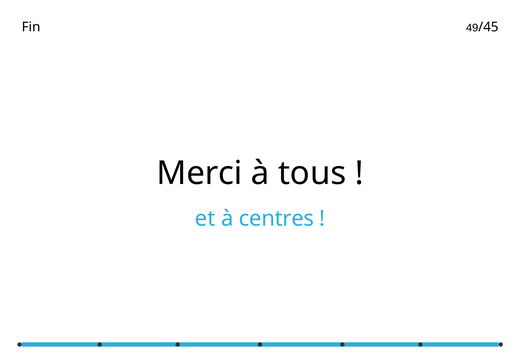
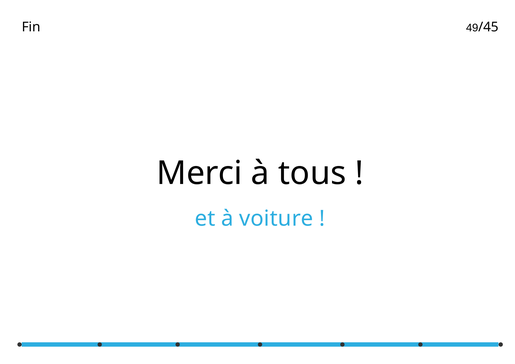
centres: centres -> voiture (276, 219)
